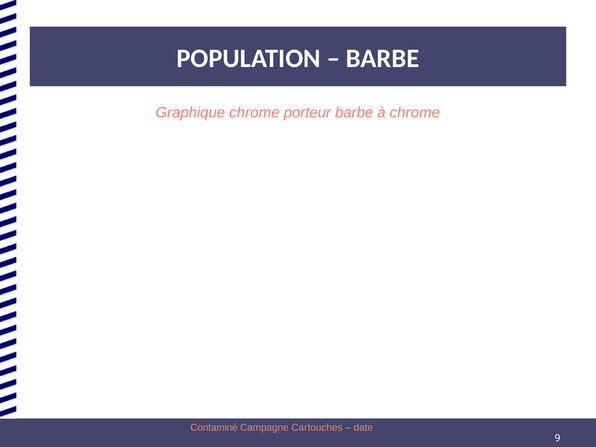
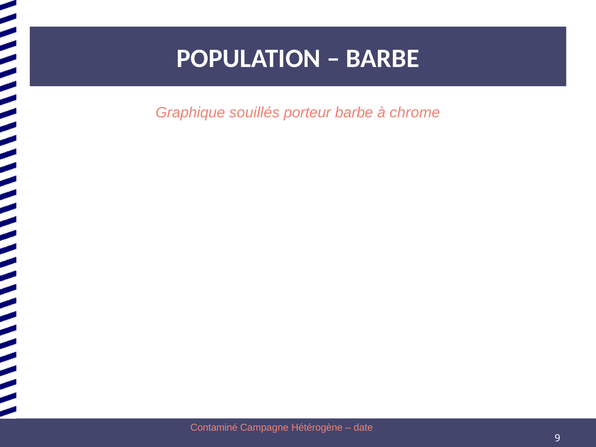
Graphique chrome: chrome -> souillés (254, 113)
Cartouches: Cartouches -> Hétérogène (317, 428)
